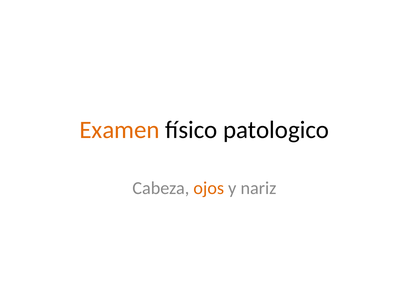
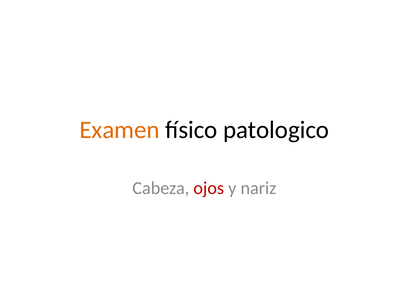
ojos colour: orange -> red (209, 188)
